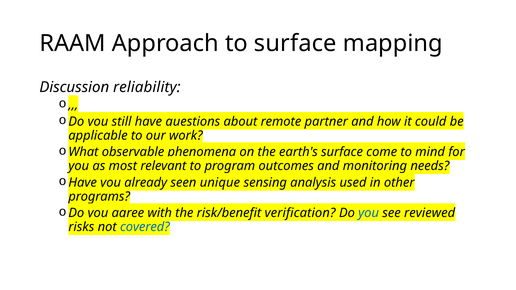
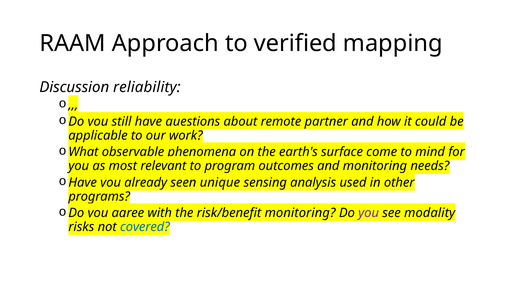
to surface: surface -> verified (295, 43)
risk/benefit verification: verification -> monitoring (300, 213)
you colour: blue -> purple (369, 213)
reviewed: reviewed -> modality (430, 213)
